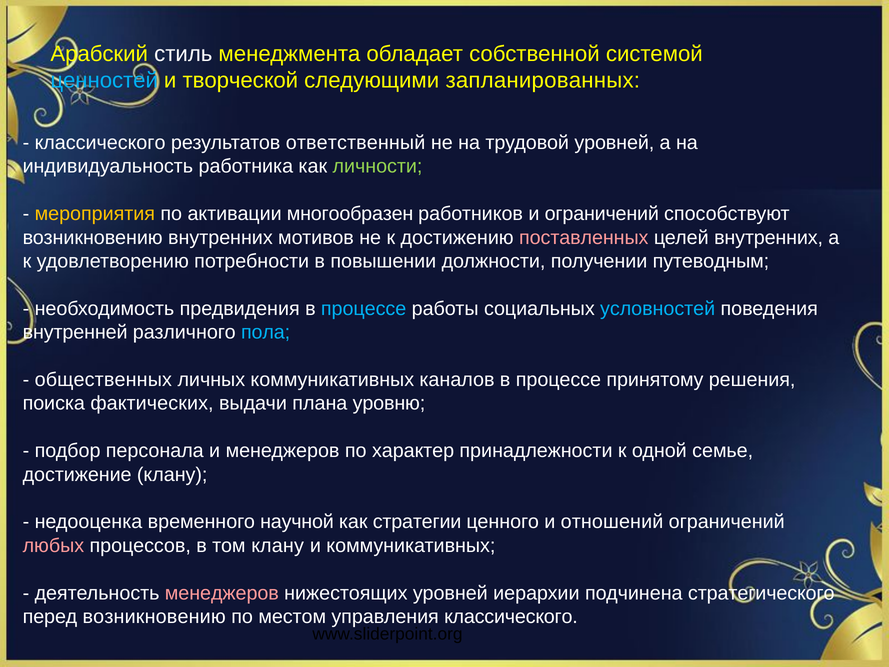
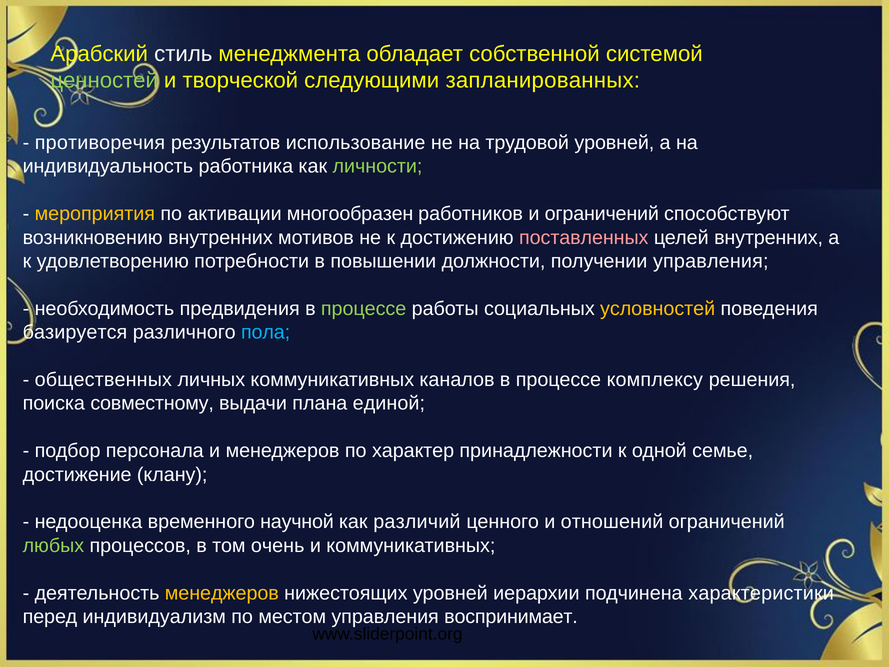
ценностей colour: light blue -> light green (104, 81)
классического: классического -> противоречия (100, 143)
ответственный: ответственный -> использование (356, 143)
получении путеводным: путеводным -> управления (711, 261)
процессе colour: light blue -> light green (364, 308)
условностей colour: light blue -> yellow (658, 308)
внутренней: внутренней -> базируется (75, 332)
принятому: принятому -> комплексу (655, 380)
фактических: фактических -> совместному (152, 403)
уровню: уровню -> единой (389, 403)
стратегии: стратегии -> различий (417, 522)
любых colour: pink -> light green (53, 545)
том клану: клану -> очень (278, 545)
менеджеров colour: pink -> yellow (222, 593)
стратегического: стратегического -> характеристики (761, 593)
перед возникновению: возникновению -> индивидуализм (154, 617)
управления классического: классического -> воспринимает (511, 617)
